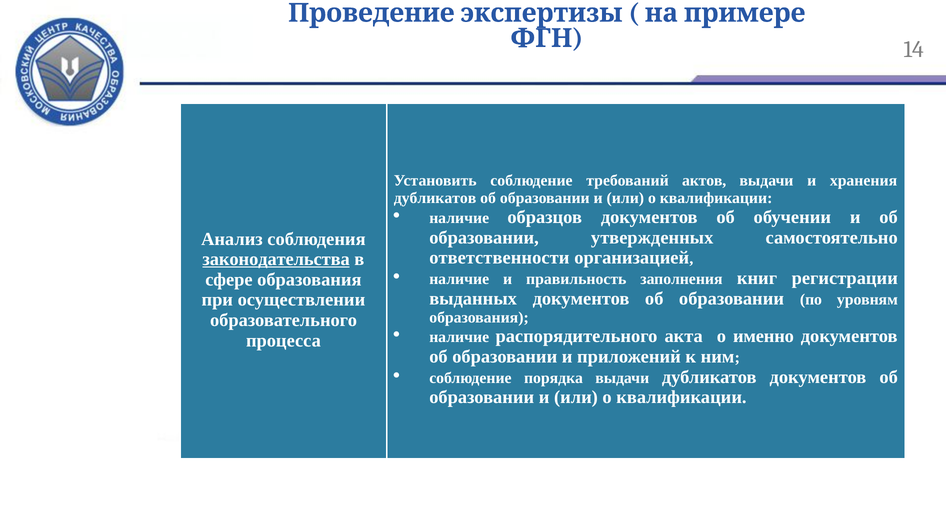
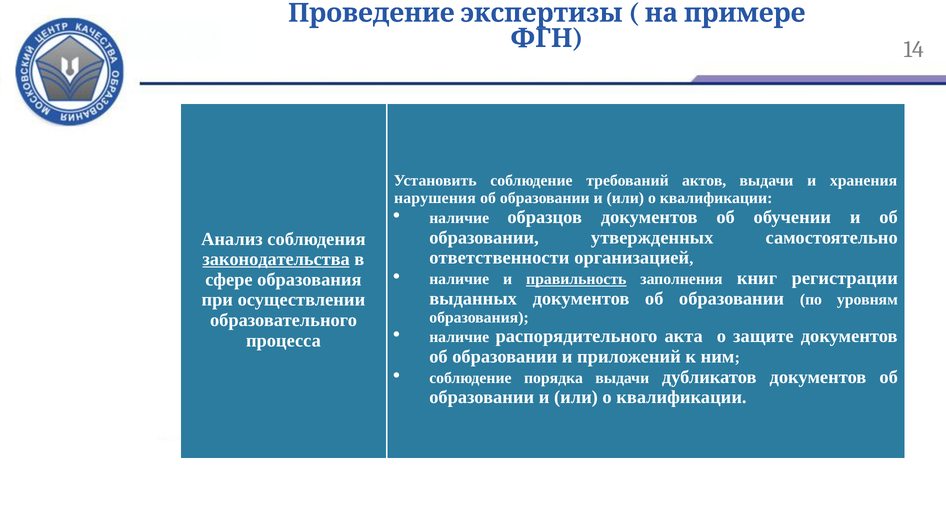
дубликатов: дубликатов -> нарушения (435, 198)
правильность underline: none -> present (576, 279)
именно: именно -> защите (763, 336)
